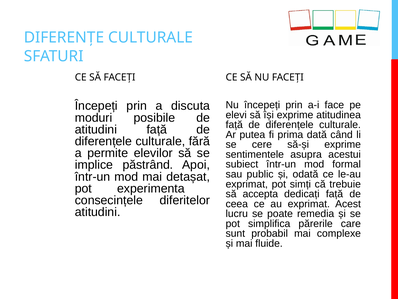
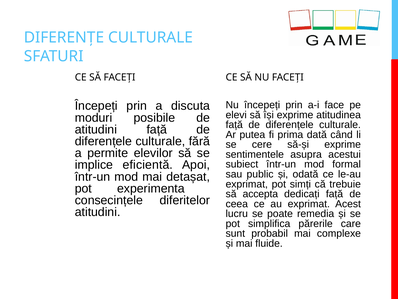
păstrând: păstrând -> eficientă (148, 165)
